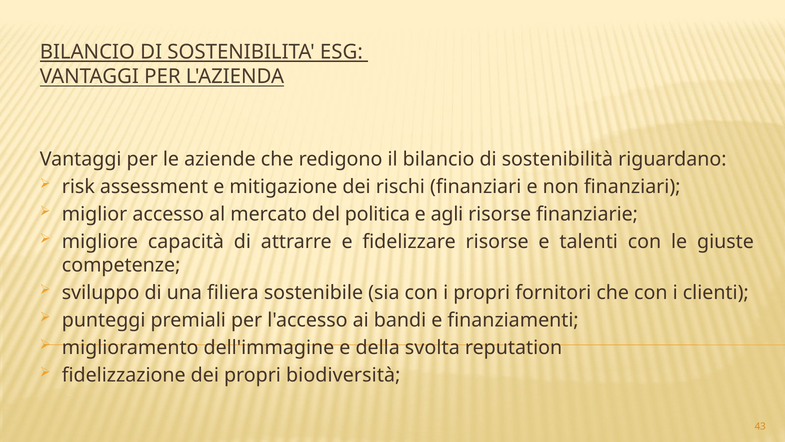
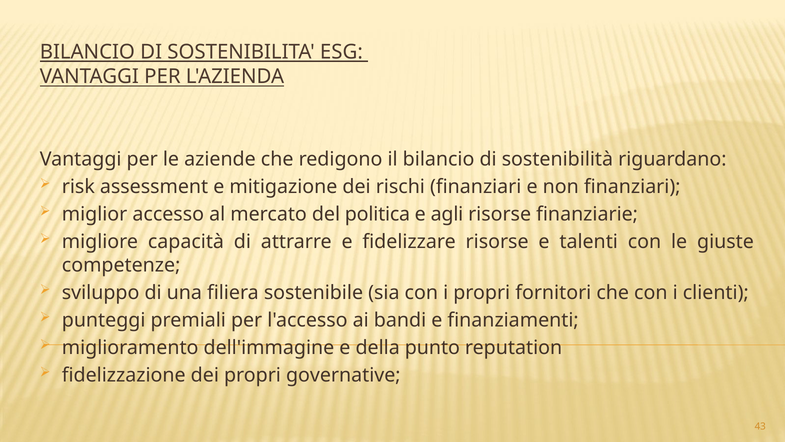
svolta: svolta -> punto (432, 347)
biodiversità: biodiversità -> governative (343, 375)
